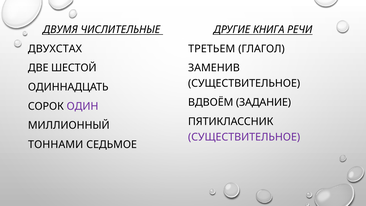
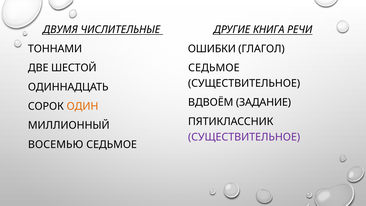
ДВУХСТАХ: ДВУХСТАХ -> ТОННАМИ (55, 49)
ТРЕТЬЕМ: ТРЕТЬЕМ -> ОШИБКИ (212, 49)
ЗАМЕНИВ: ЗАМЕНИВ -> СЕДЬМОЕ (214, 68)
ОДИН colour: purple -> orange (82, 106)
ТОННАМИ: ТОННАМИ -> ВОСЕМЬЮ (56, 145)
